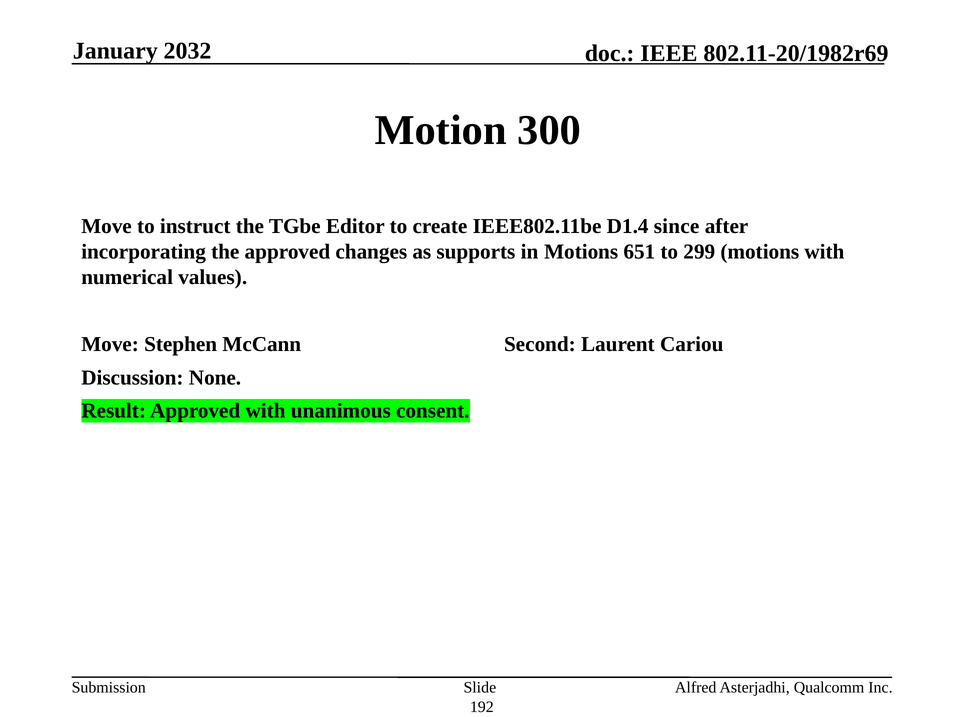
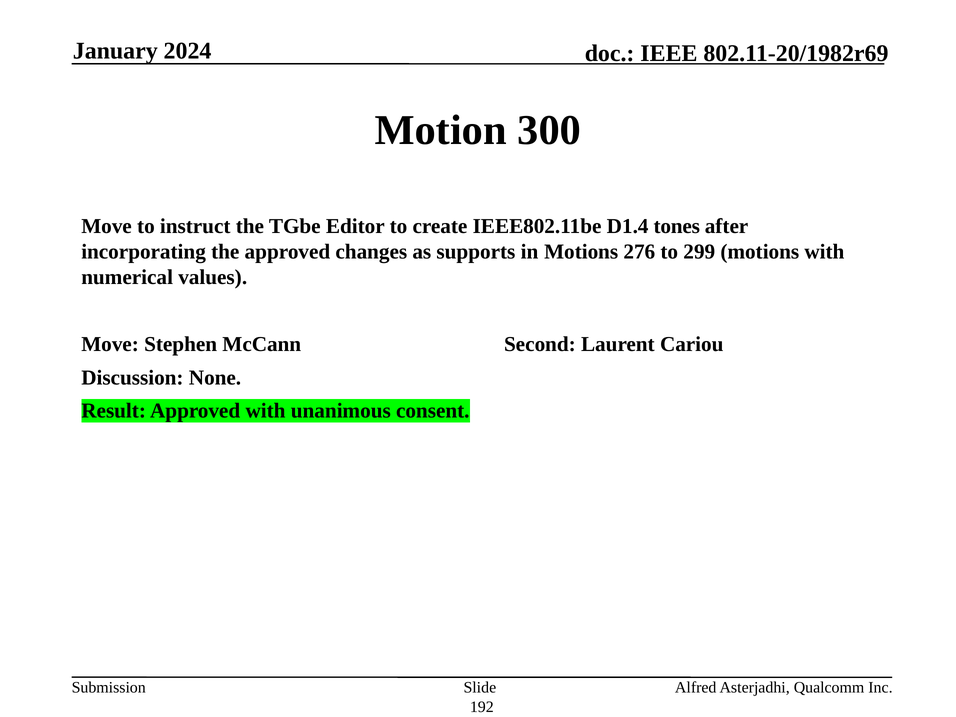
2032: 2032 -> 2024 (188, 51)
since: since -> tones (677, 226)
651: 651 -> 276 (639, 252)
